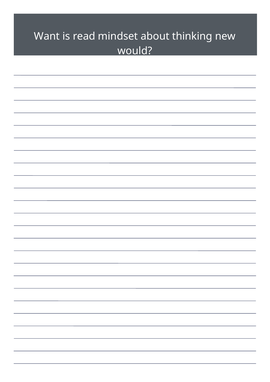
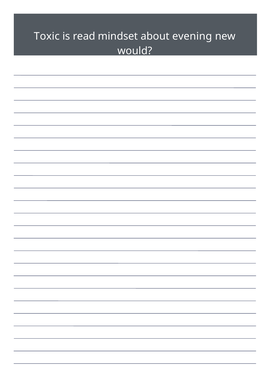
Want: Want -> Toxic (47, 36)
thinking: thinking -> evening (192, 36)
